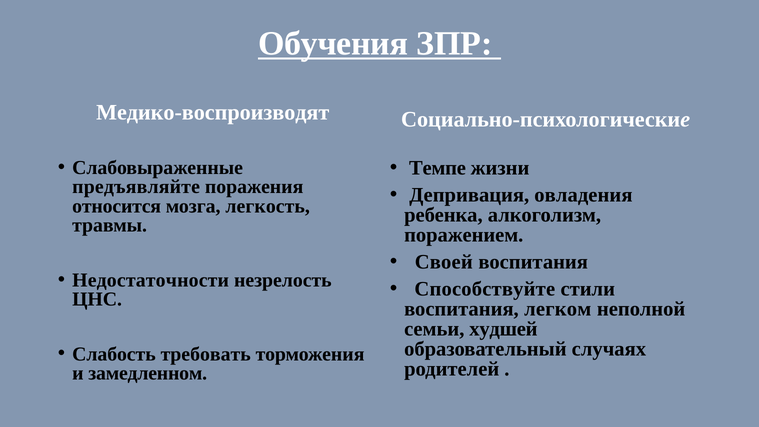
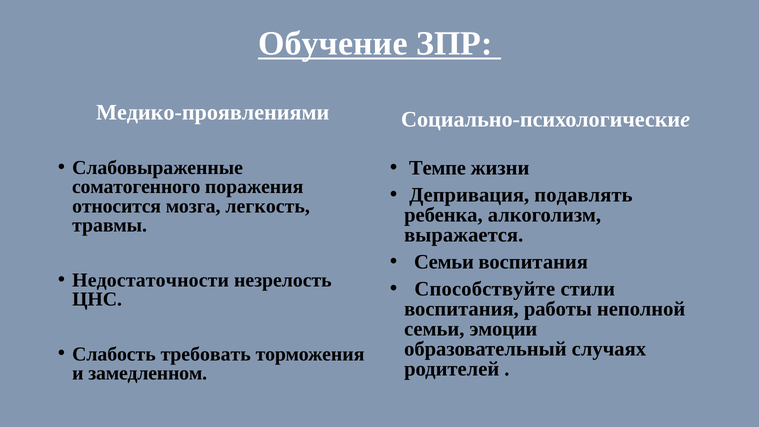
Обучения: Обучения -> Обучение (333, 44)
Медико-воспроизводят: Медико-воспроизводят -> Медико-проявлениями (213, 113)
предъявляйте: предъявляйте -> соматогенного (136, 187)
овладения: овладения -> подавлять (583, 195)
поражением: поражением -> выражается (464, 235)
Своей: Своей -> Семьи (444, 262)
легком: легком -> работы (558, 309)
худшей: худшей -> эмоции (503, 329)
